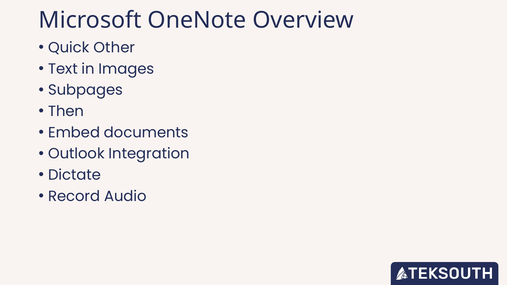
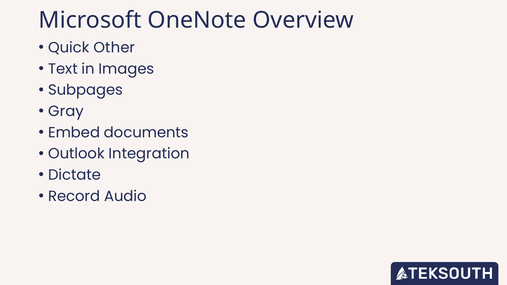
Then: Then -> Gray (66, 111)
